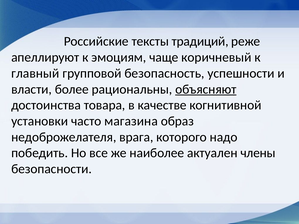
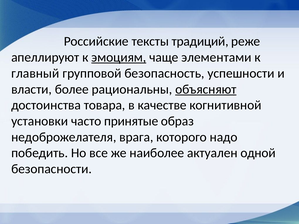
эмоциям underline: none -> present (119, 57)
коричневый: коричневый -> элементами (216, 57)
магазина: магазина -> принятые (131, 121)
члены: члены -> одной (258, 153)
